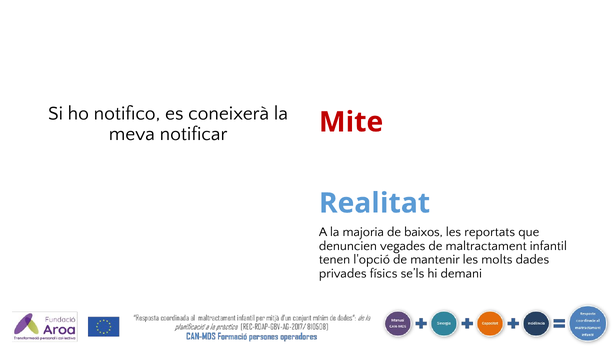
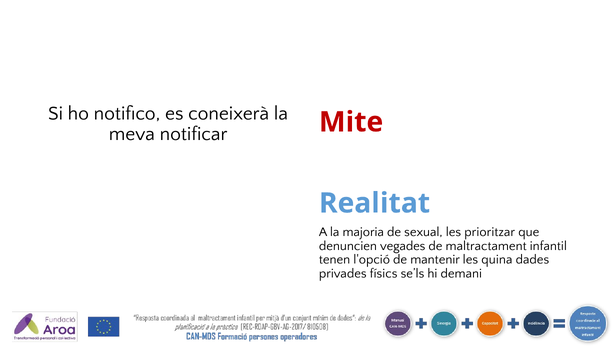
baixos: baixos -> sexual (423, 232)
reportats: reportats -> prioritzar (490, 232)
molts: molts -> quina (497, 259)
